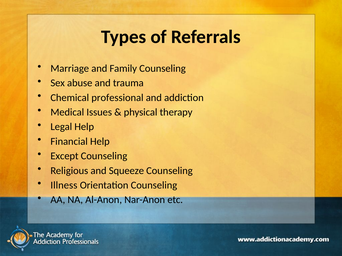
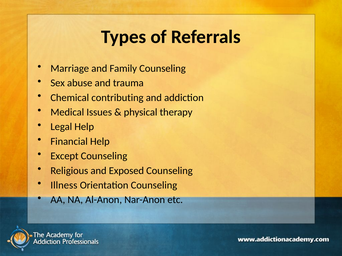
professional: professional -> contributing (117, 98)
Squeeze: Squeeze -> Exposed (126, 171)
